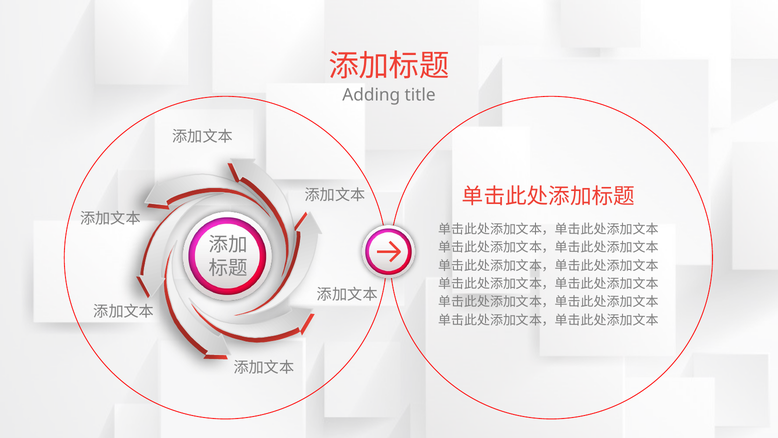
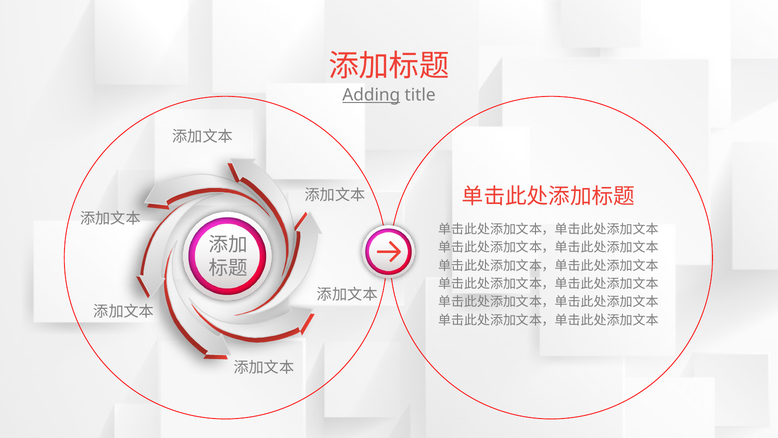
Adding underline: none -> present (371, 95)
